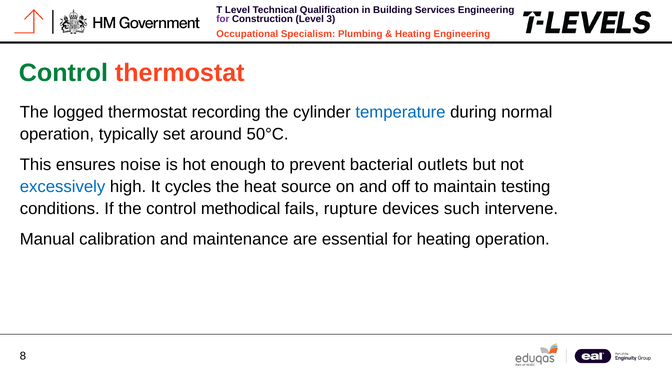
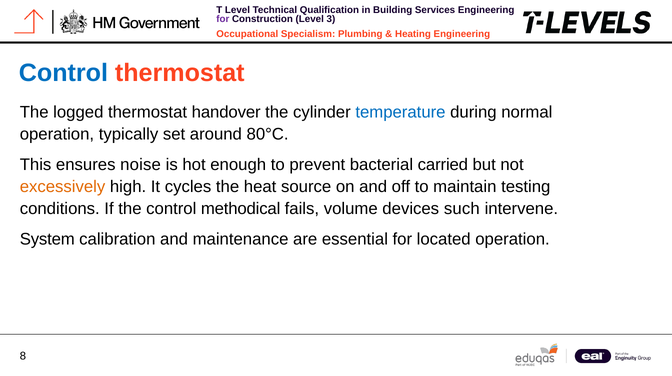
Control colour: green -> blue (63, 73)
recording: recording -> handover (226, 112)
50°C: 50°C -> 80°C (268, 134)
outlets: outlets -> carried (443, 165)
excessively colour: blue -> orange (63, 187)
rupture: rupture -> volume (351, 209)
Manual: Manual -> System (47, 239)
for heating: heating -> located (444, 239)
